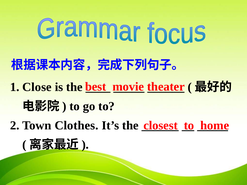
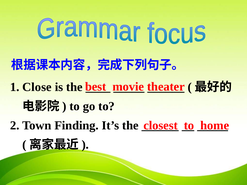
Clothes: Clothes -> Finding (77, 126)
